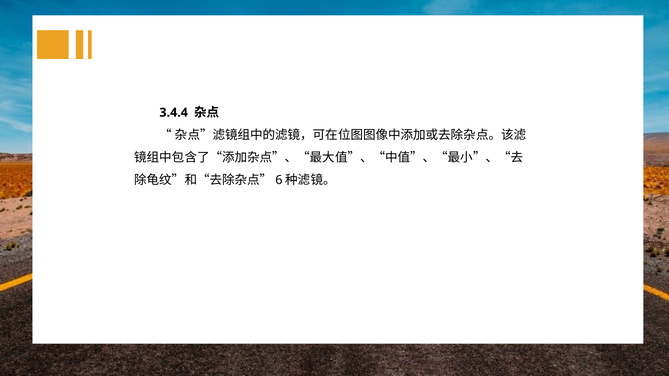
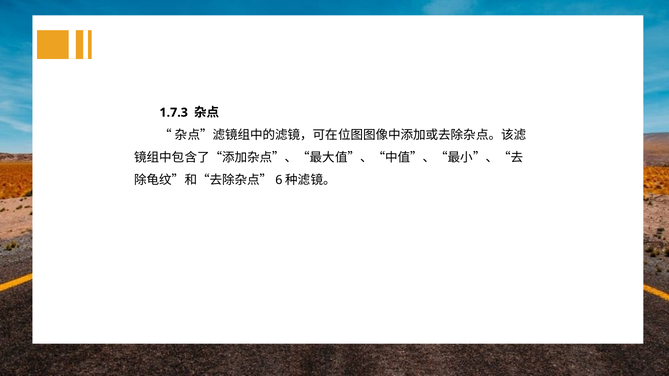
3.4.4: 3.4.4 -> 1.7.3 (174, 113)
